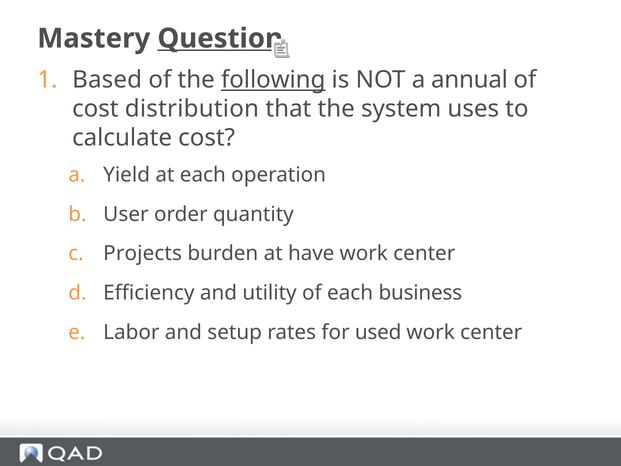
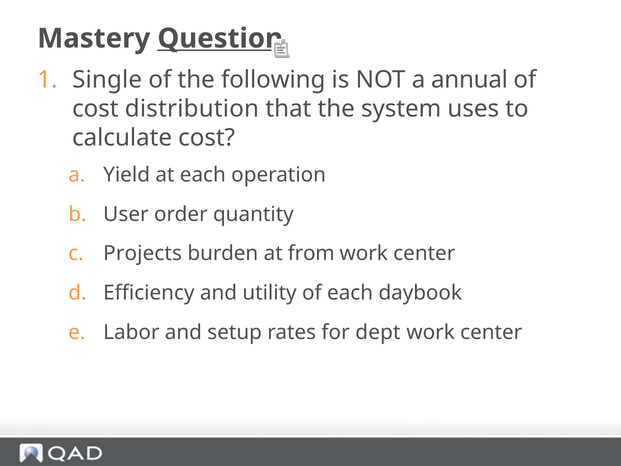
Based: Based -> Single (107, 80)
following underline: present -> none (273, 80)
have: have -> from (311, 253)
business: business -> daybook (420, 293)
used: used -> dept (378, 332)
